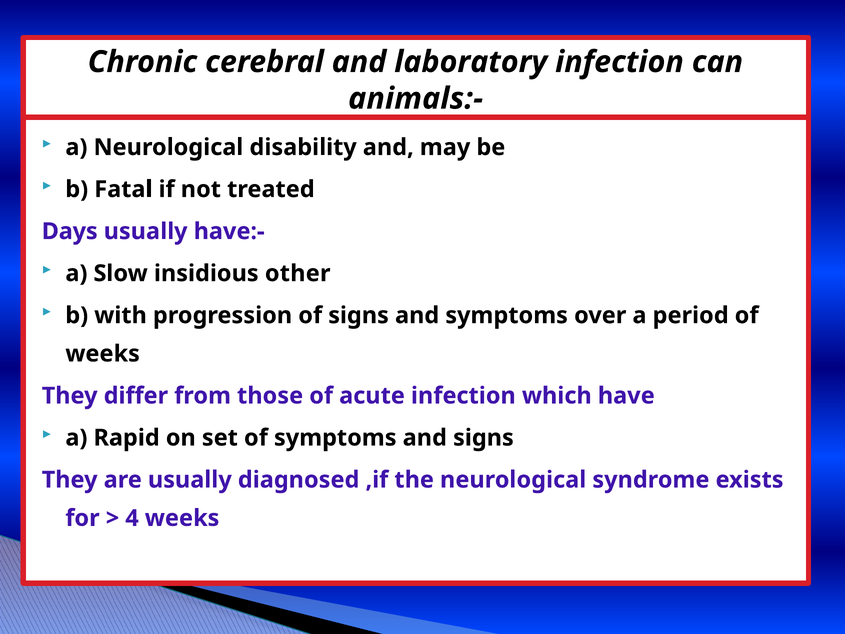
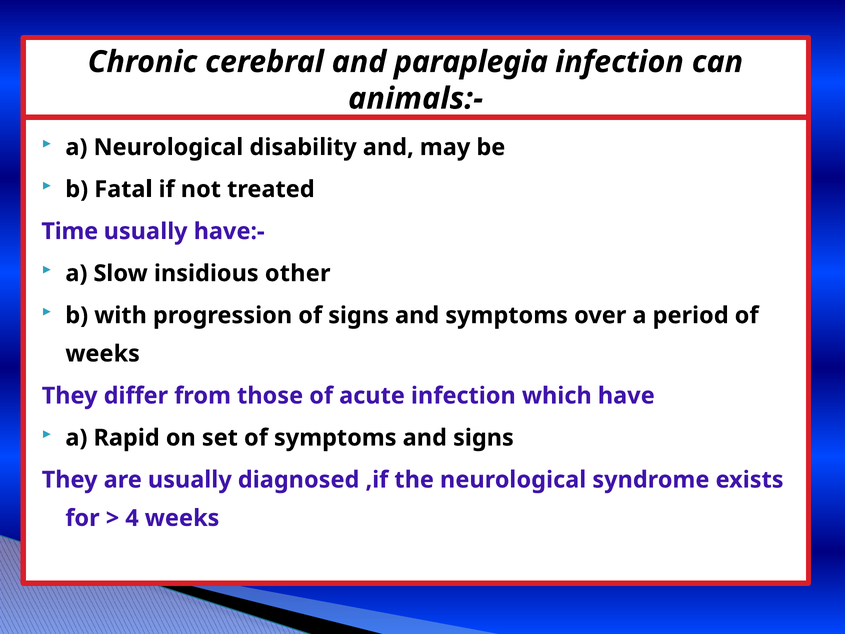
laboratory: laboratory -> paraplegia (471, 62)
Days: Days -> Time (70, 231)
